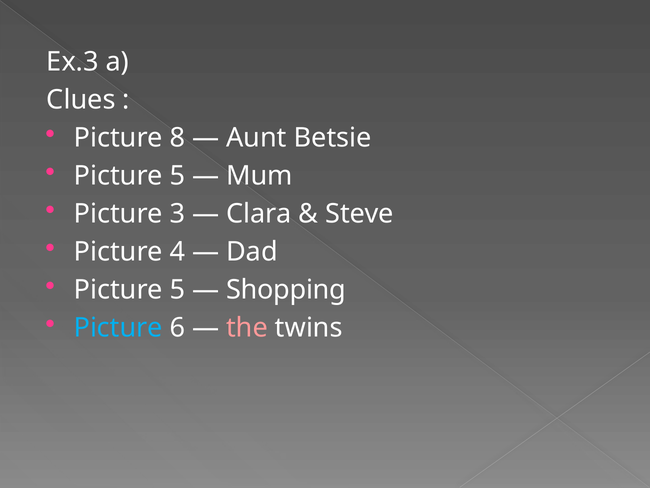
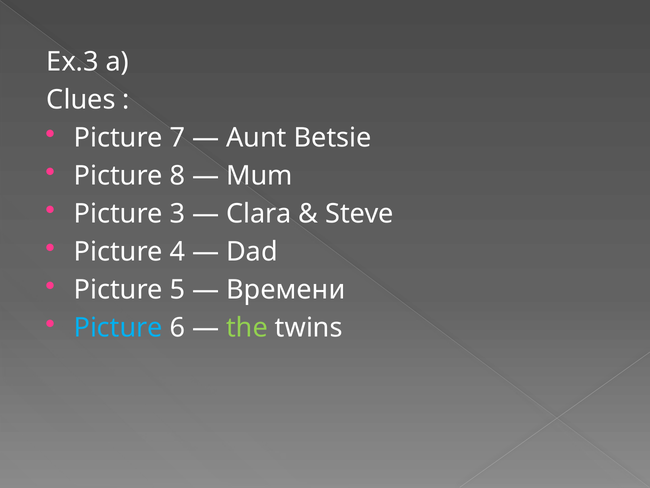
8: 8 -> 7 (177, 138)
5: 5 -> 8 (177, 176)
Shopping: Shopping -> Времени (286, 290)
the colour: pink -> light green (247, 327)
